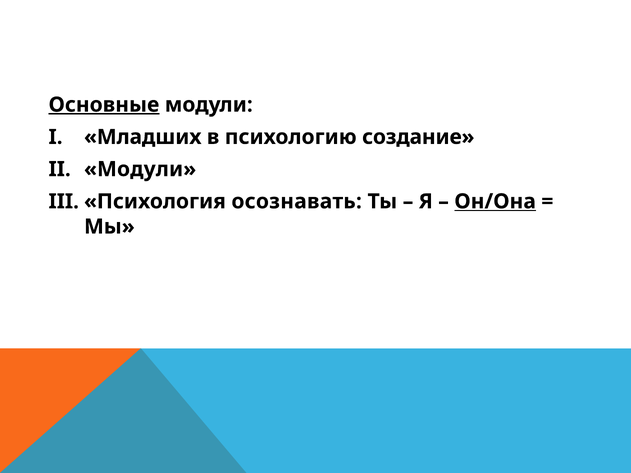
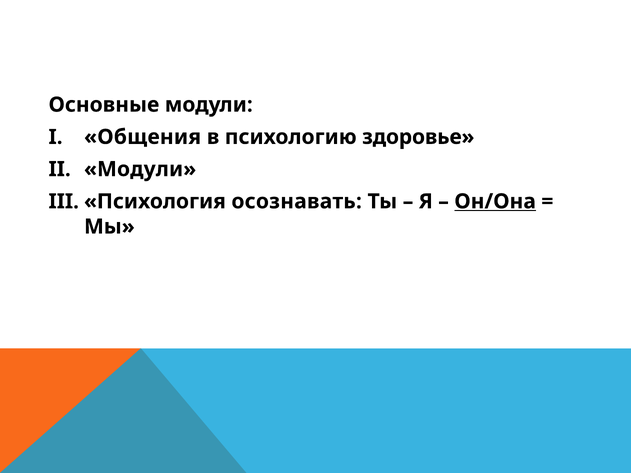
Основные underline: present -> none (104, 105)
Младших: Младших -> Общения (143, 137)
создание: создание -> здоровье (418, 137)
